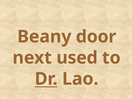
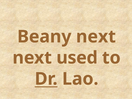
Beany door: door -> next (96, 37)
